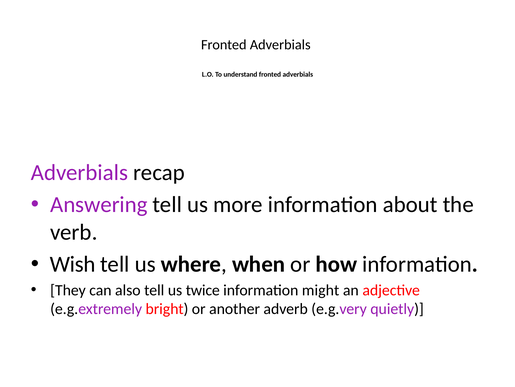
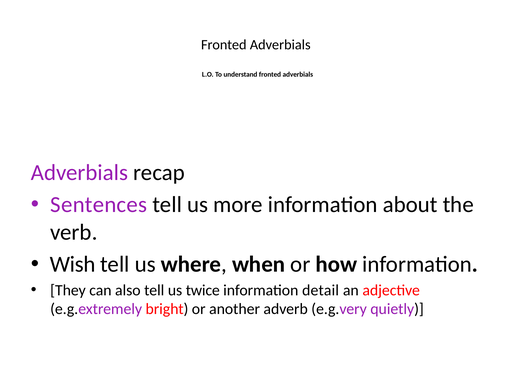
Answering: Answering -> Sentences (99, 204)
might: might -> detail (321, 290)
